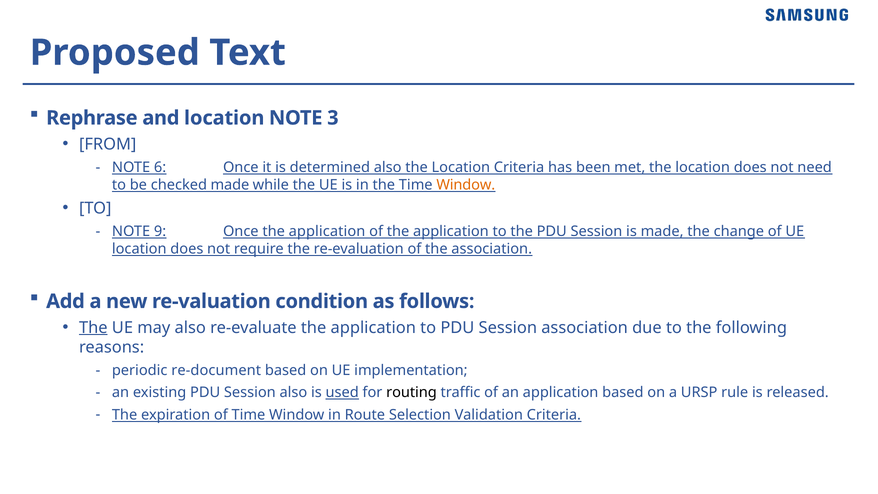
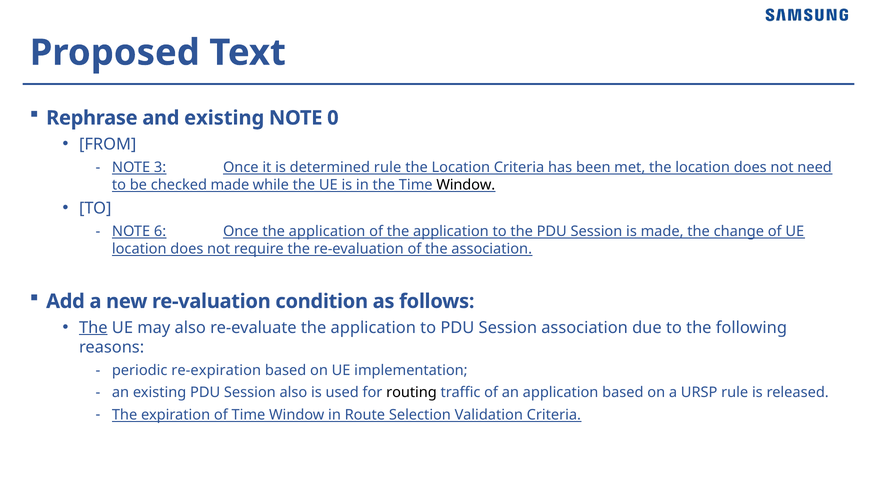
and location: location -> existing (224, 118)
3: 3 -> 0 (333, 118)
6: 6 -> 3 (160, 167)
determined also: also -> rule (388, 167)
Window colour: orange -> black (466, 185)
9: 9 -> 6 (160, 231)
re-document: re-document -> re-expiration (216, 370)
used underline: present -> none (342, 393)
